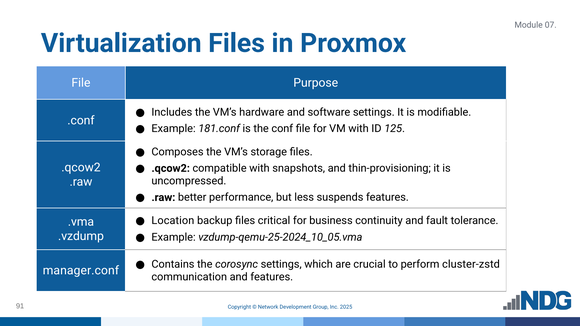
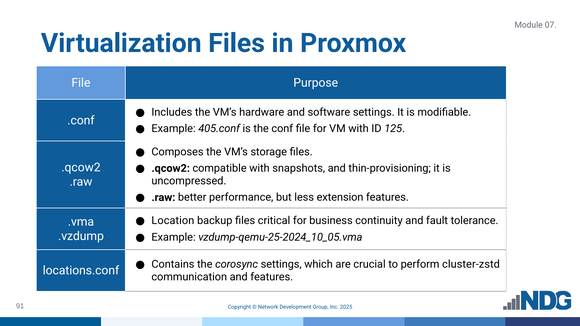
181.conf: 181.conf -> 405.conf (219, 129)
suspends: suspends -> extension (340, 198)
manager.conf: manager.conf -> locations.conf (81, 271)
